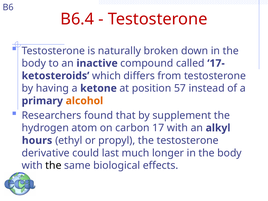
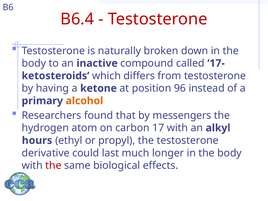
57: 57 -> 96 (180, 88)
supplement: supplement -> messengers (182, 115)
the colour: black -> red (53, 165)
